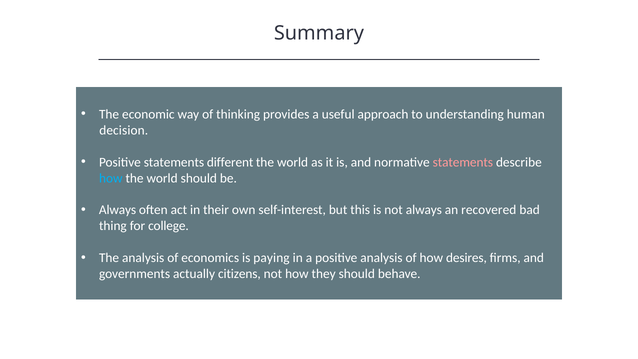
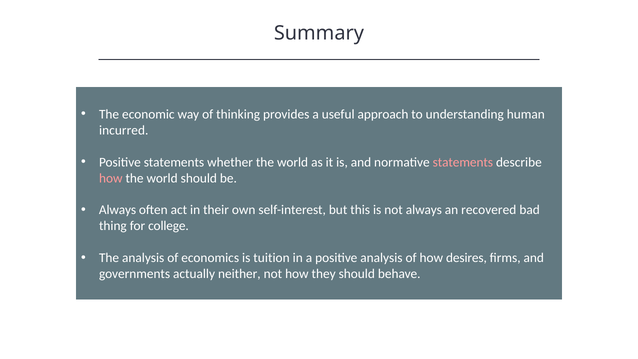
decision: decision -> incurred (124, 130)
different: different -> whether (230, 162)
how colour: light blue -> pink (111, 178)
paying: paying -> tuition (272, 258)
citizens: citizens -> neither (239, 274)
